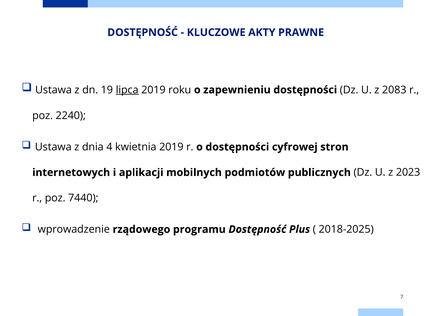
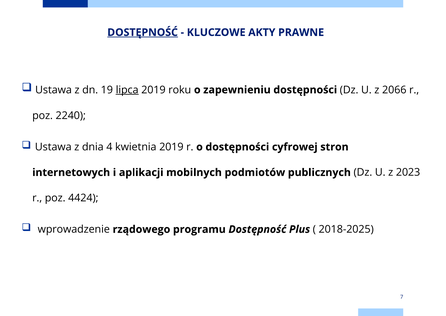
DOSTĘPNOŚĆ underline: none -> present (143, 32)
2083: 2083 -> 2066 (394, 90)
7440: 7440 -> 4424 (83, 198)
